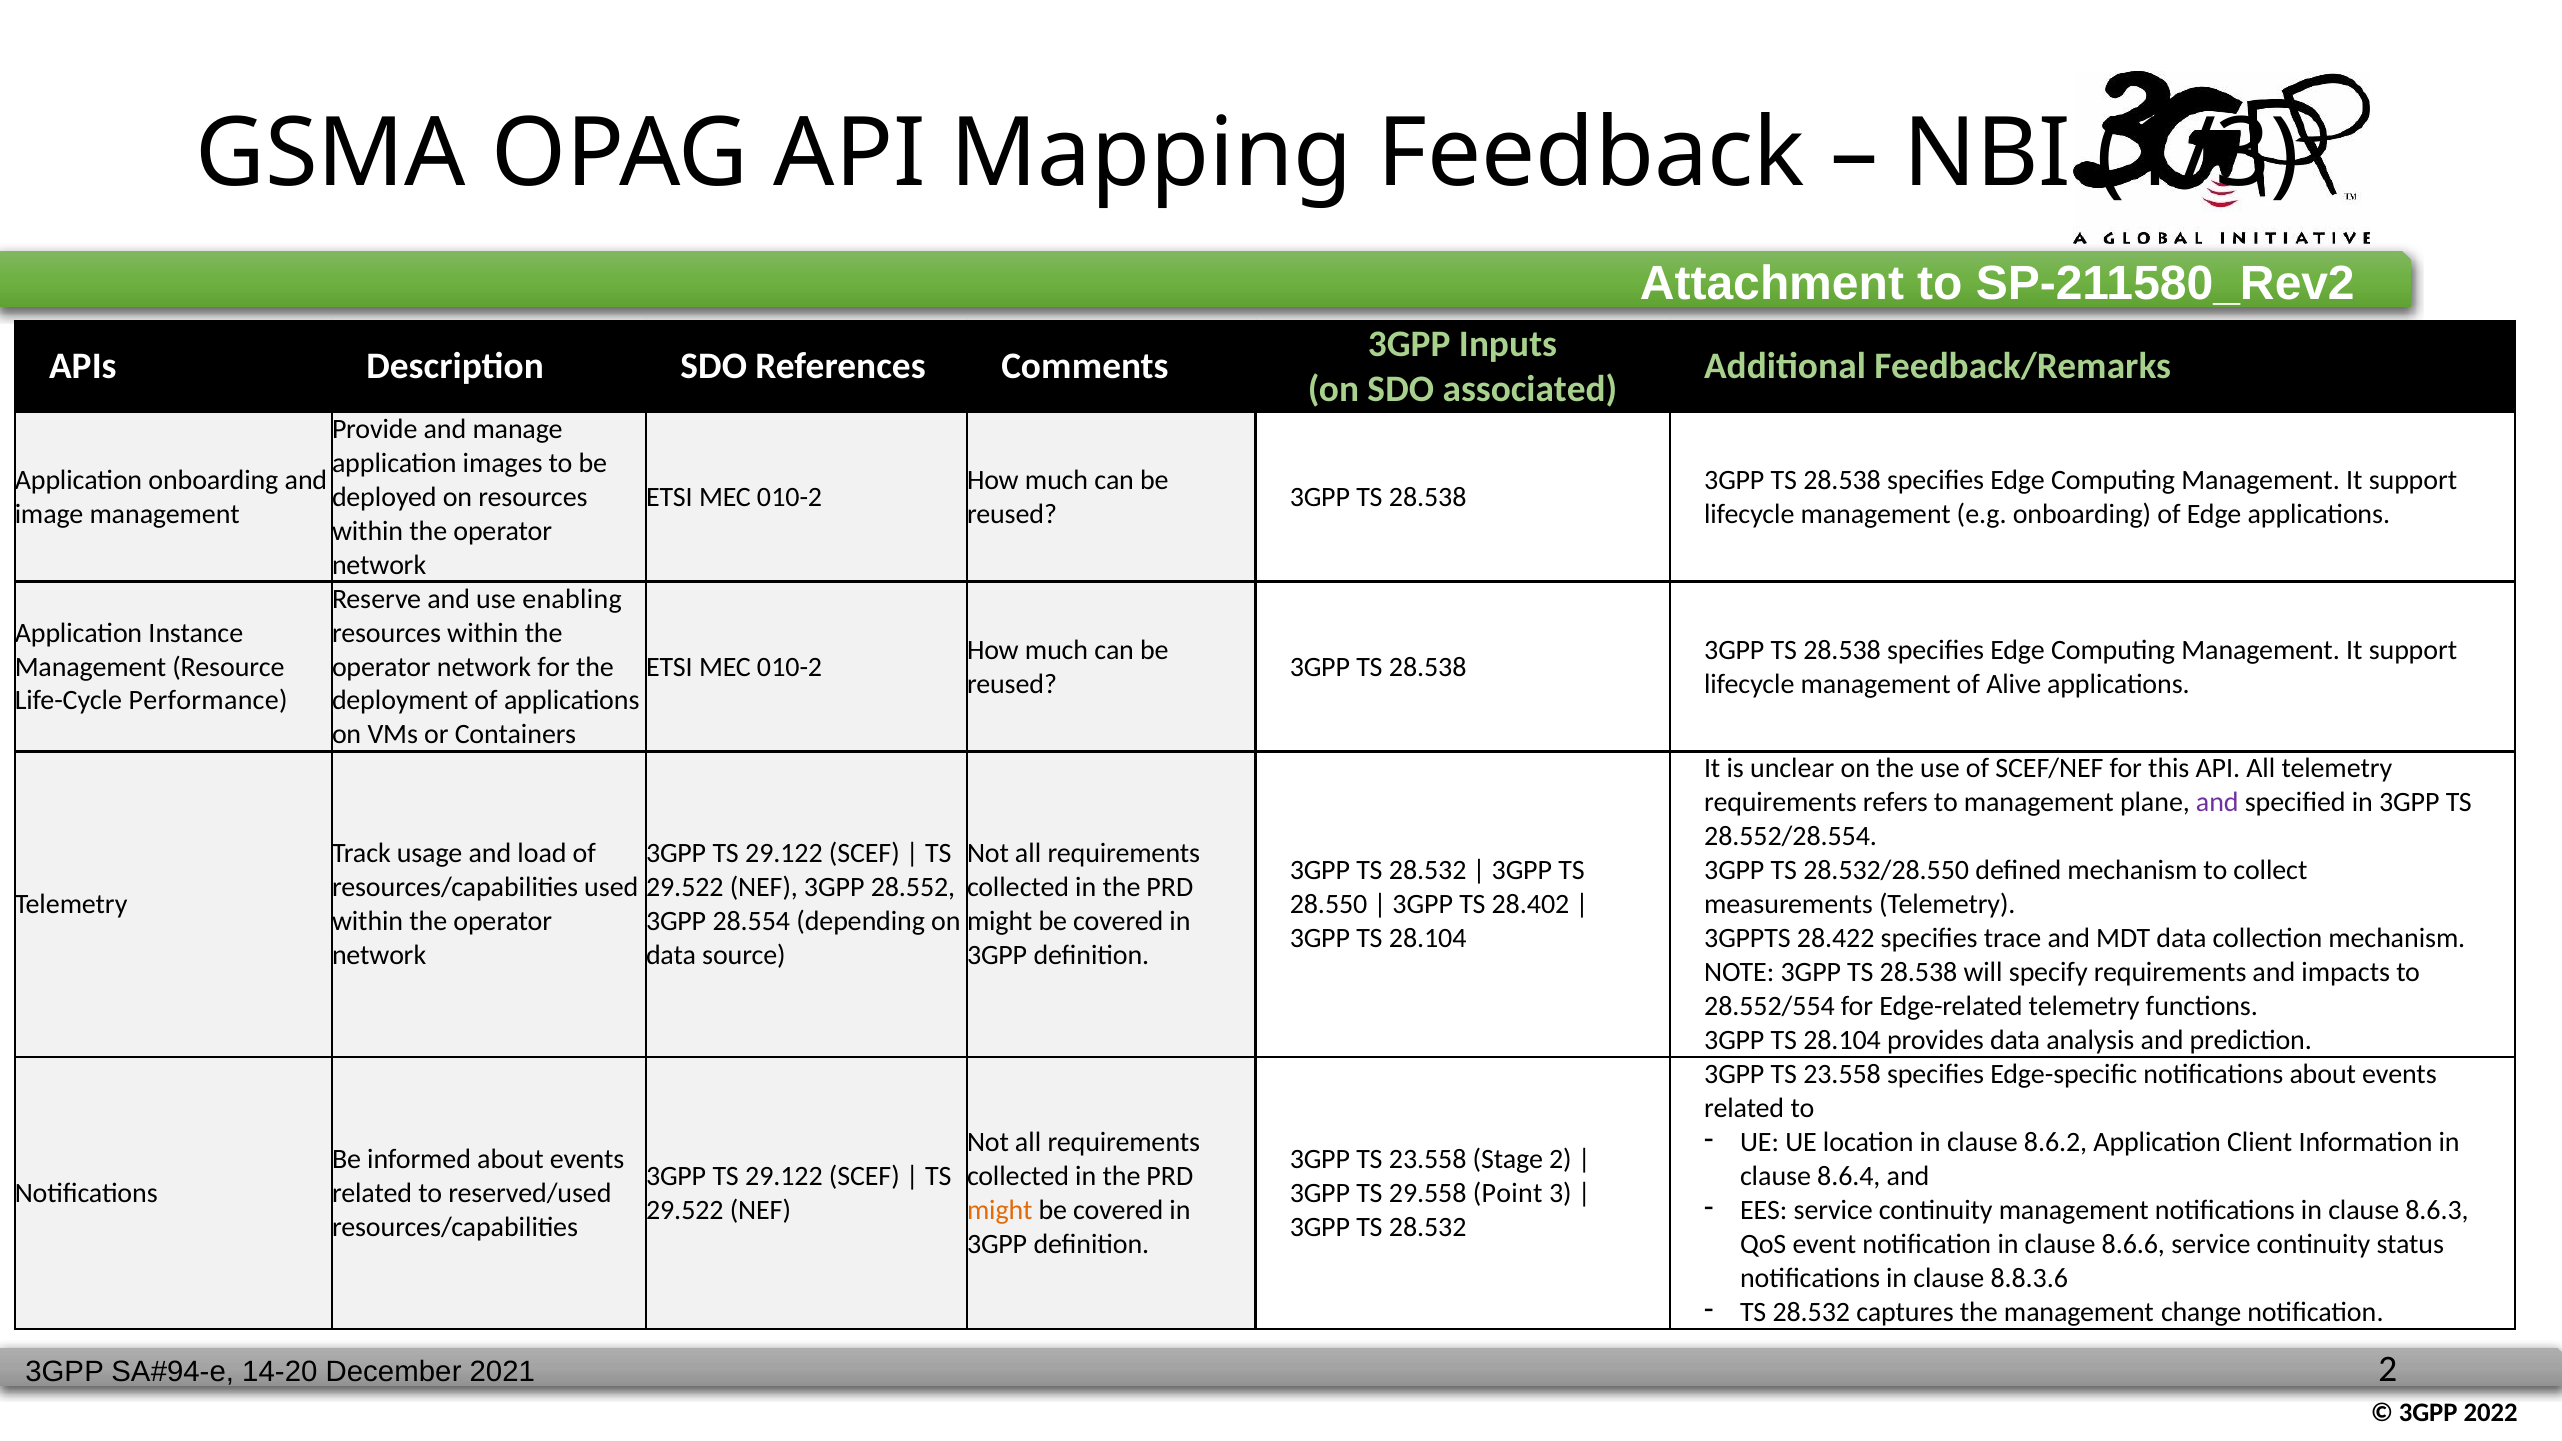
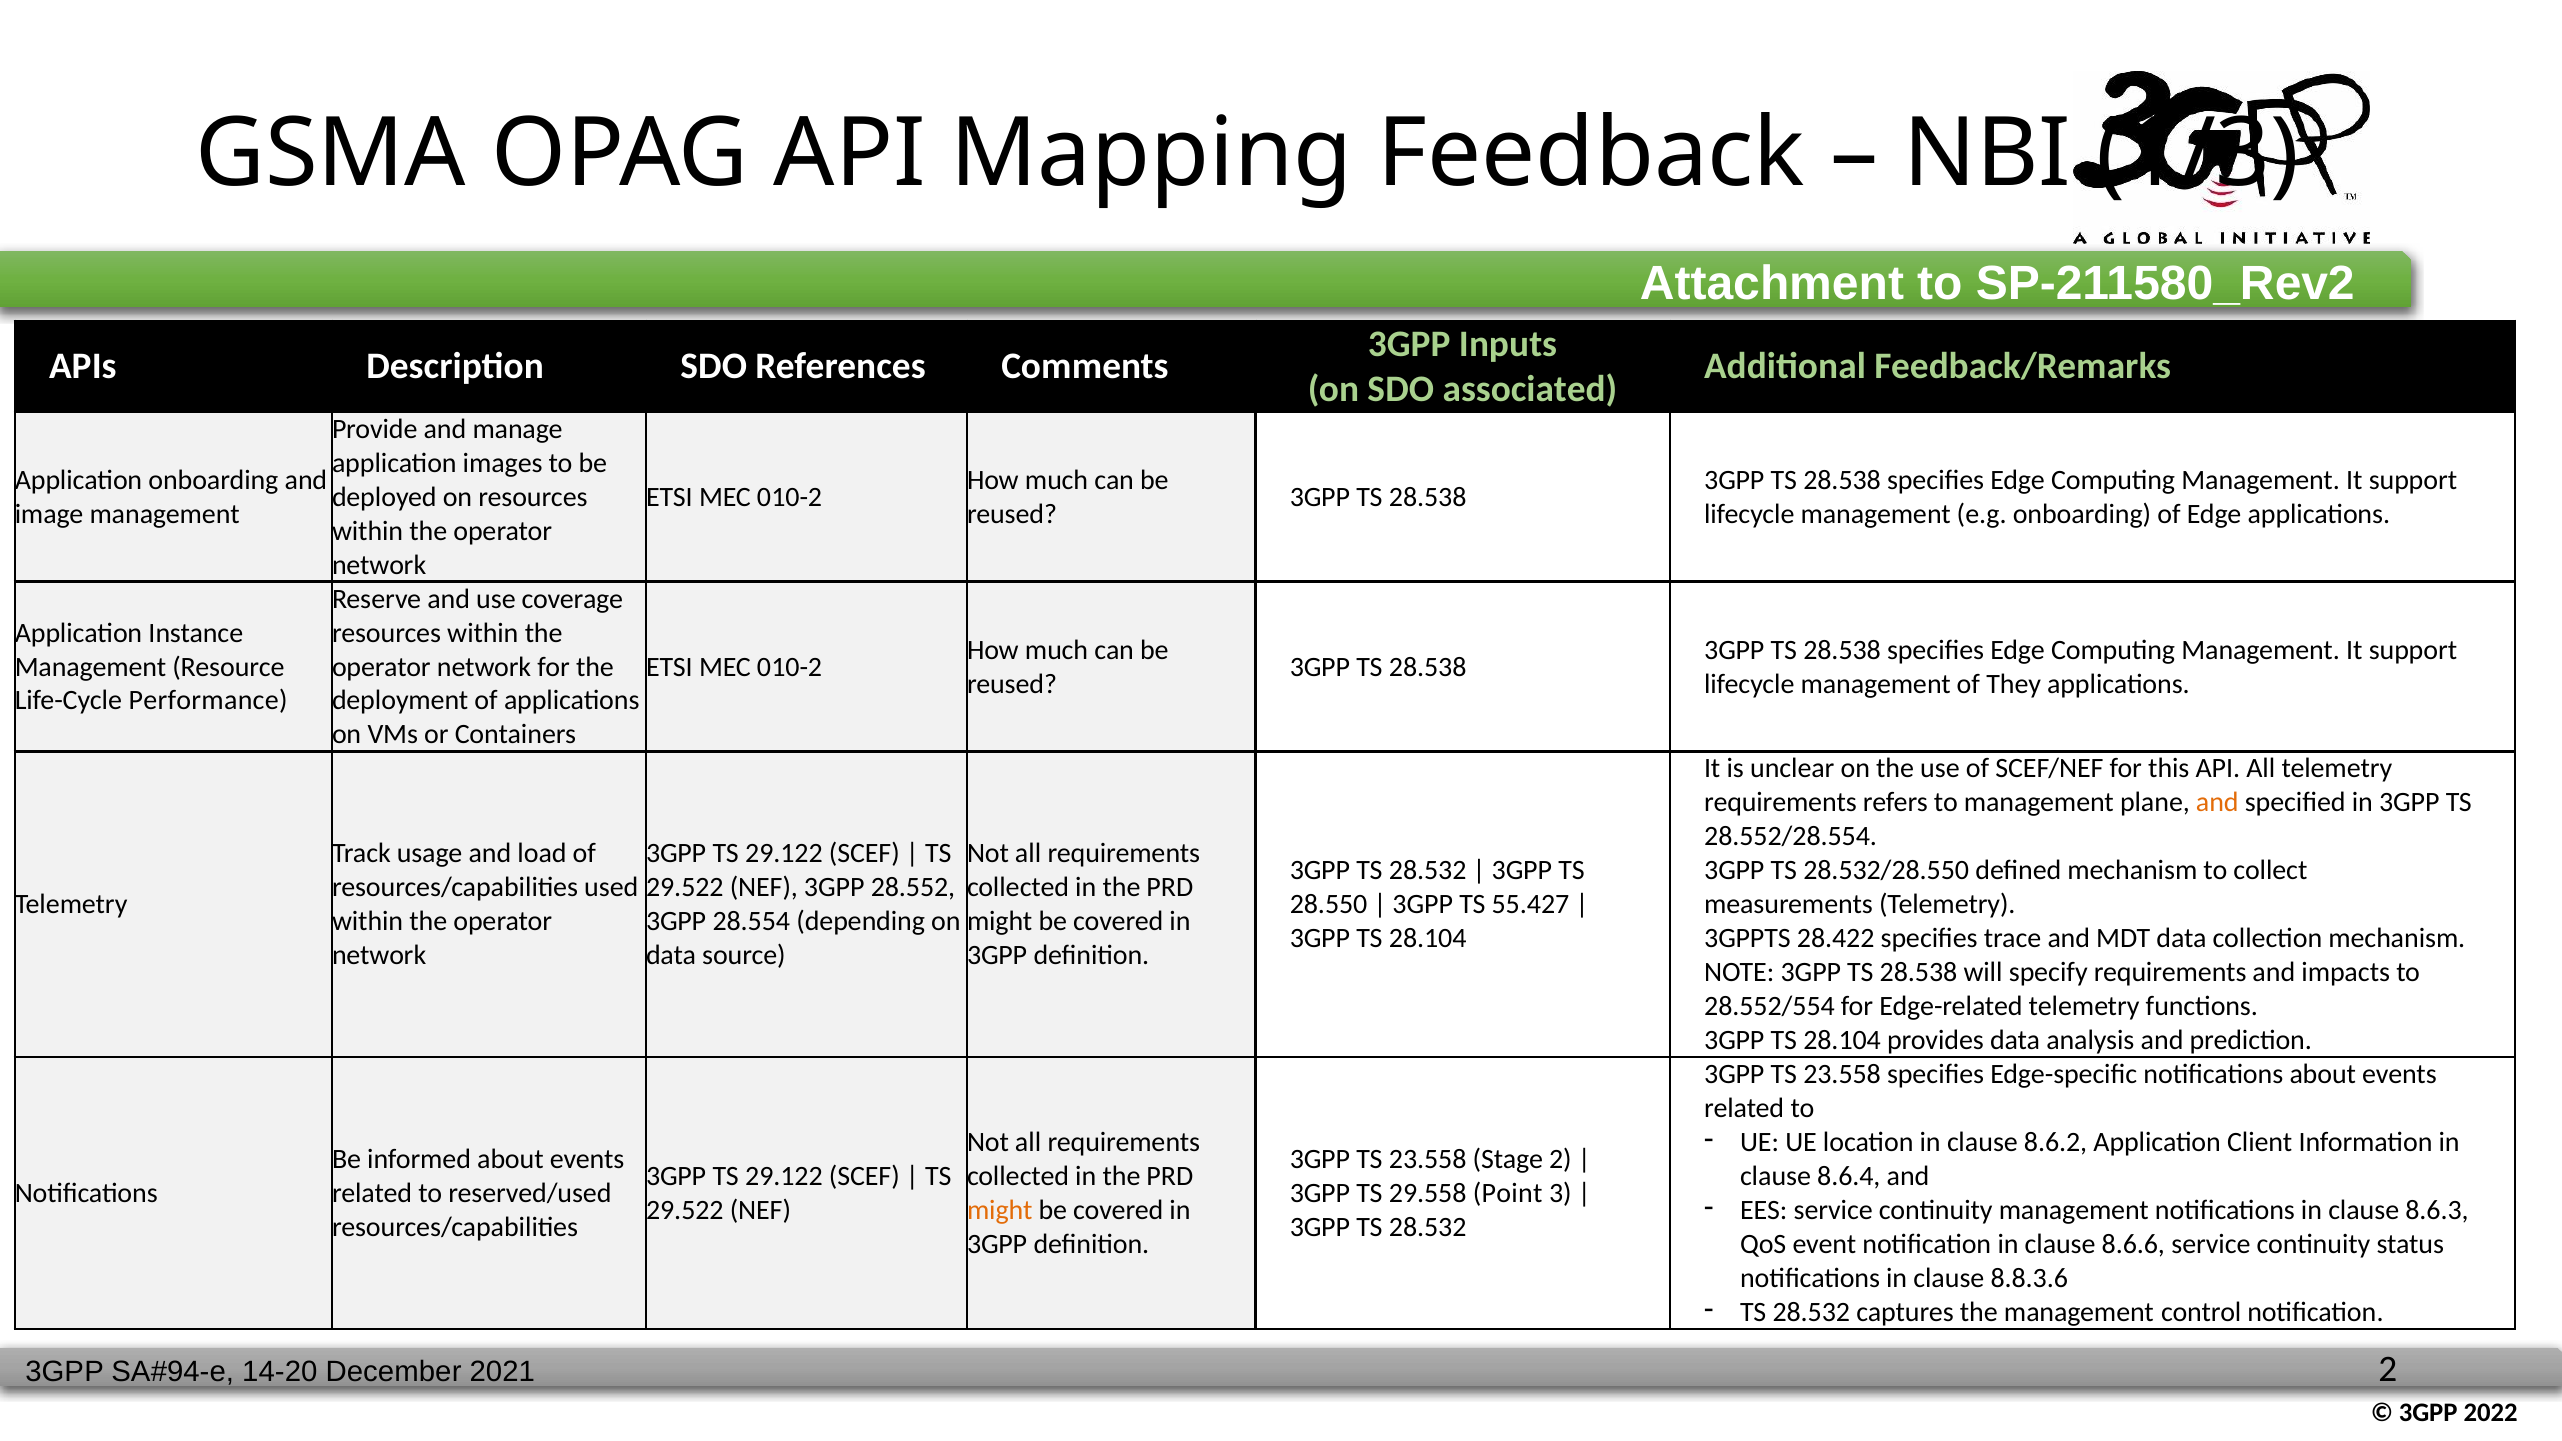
enabling: enabling -> coverage (572, 599)
Alive: Alive -> They (2014, 684)
and colour: purple -> orange (2217, 803)
28.402: 28.402 -> 55.427 (1530, 905)
change: change -> control (2201, 1312)
